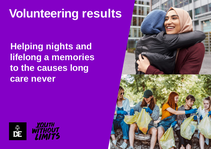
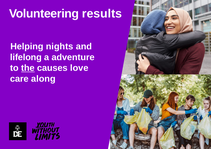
memories: memories -> adventure (73, 57)
the underline: none -> present (28, 68)
long: long -> love (79, 68)
never: never -> along (43, 79)
